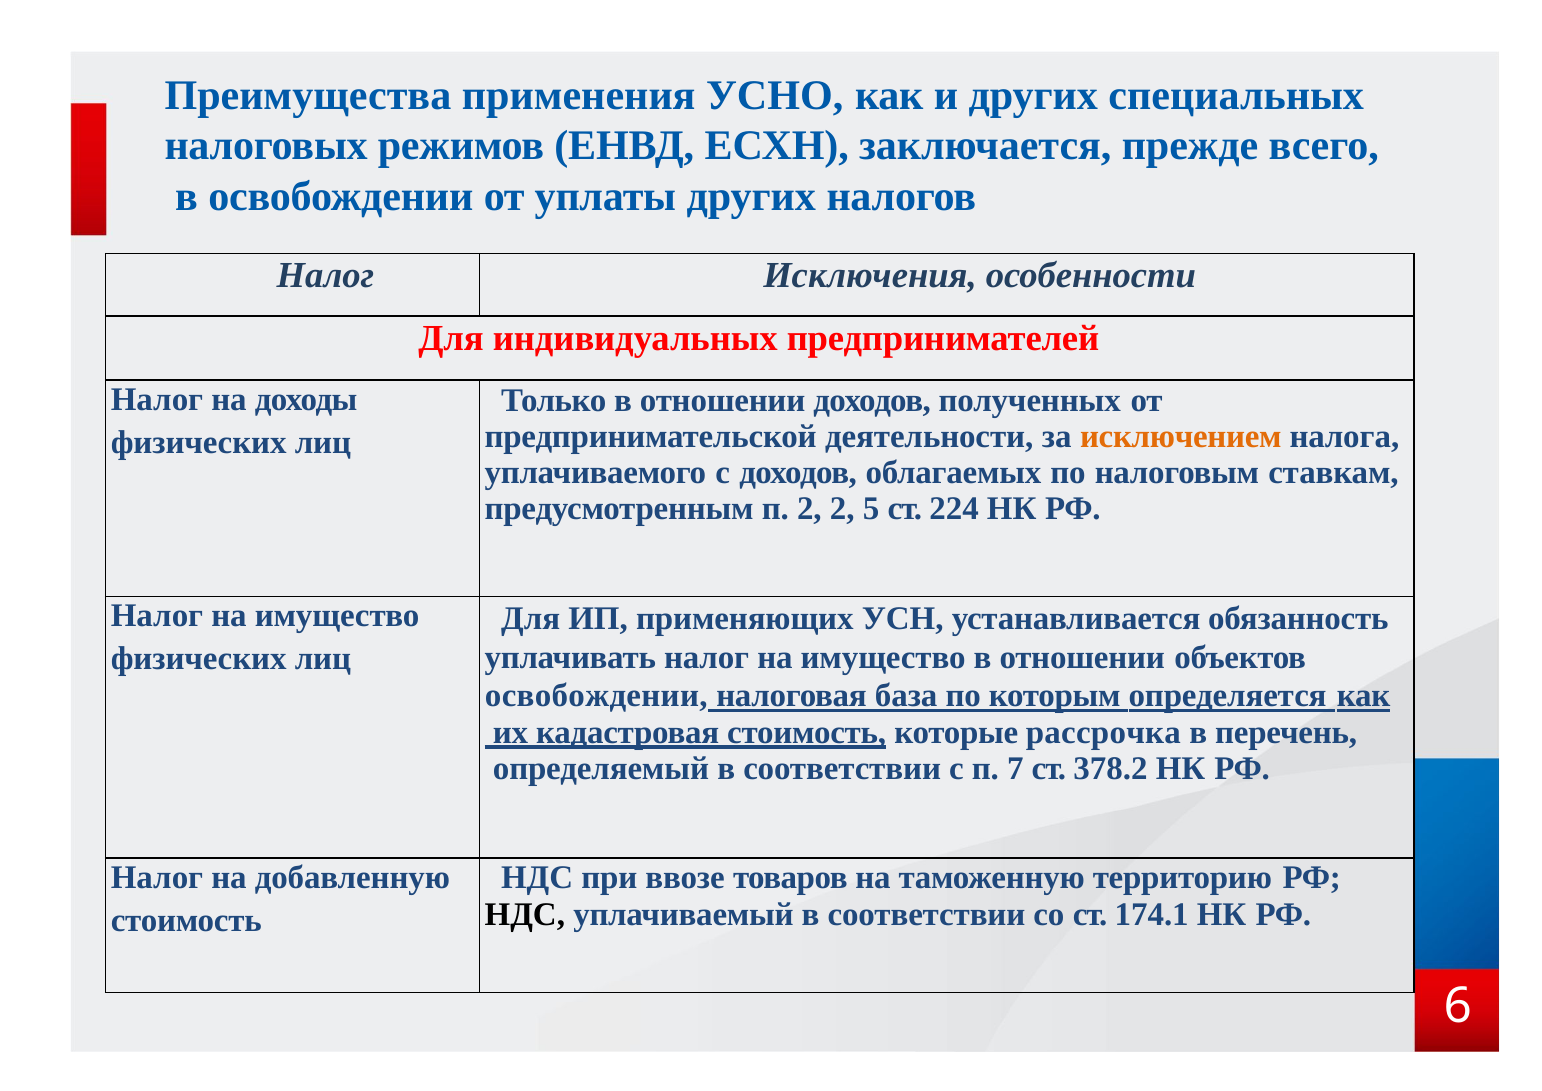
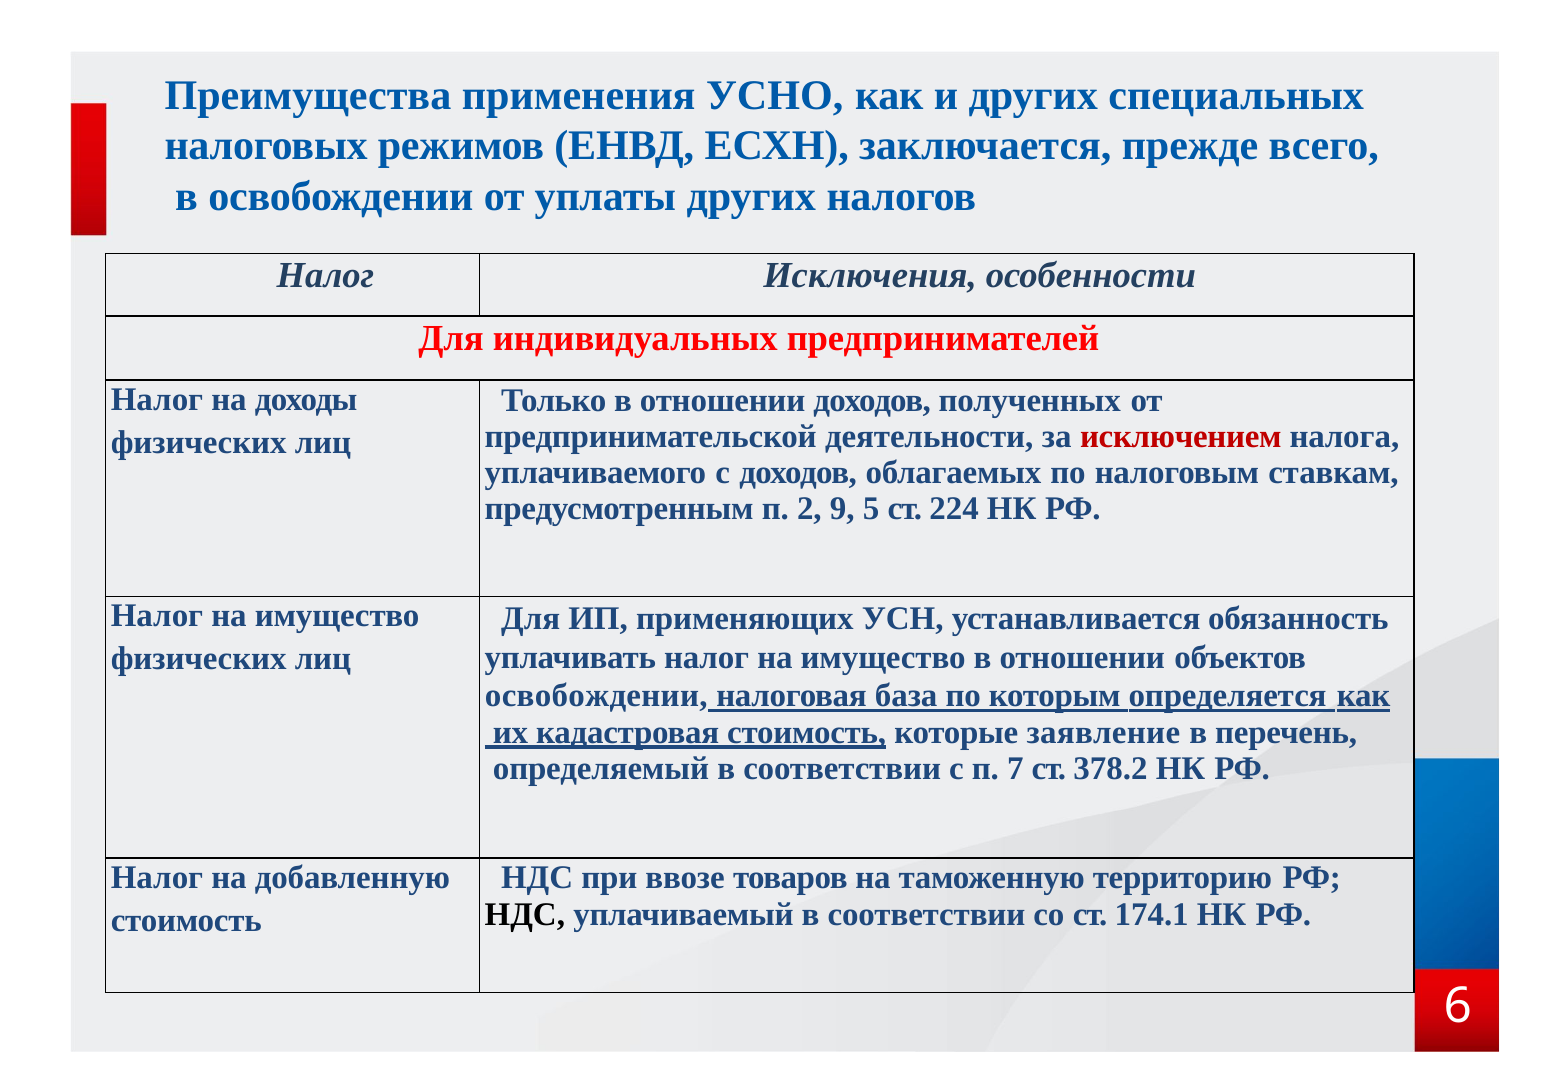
исключением colour: orange -> red (1181, 437)
2 2: 2 -> 9 (842, 508)
рассрочка: рассрочка -> заявление (1103, 732)
